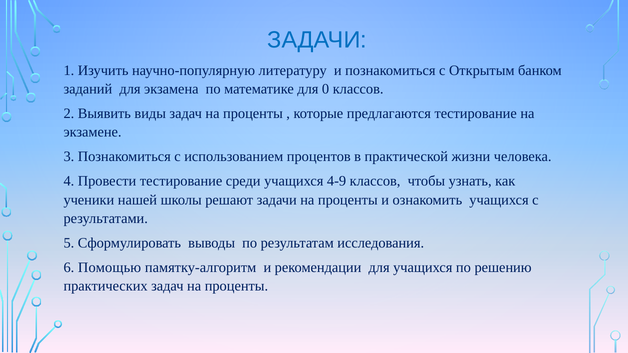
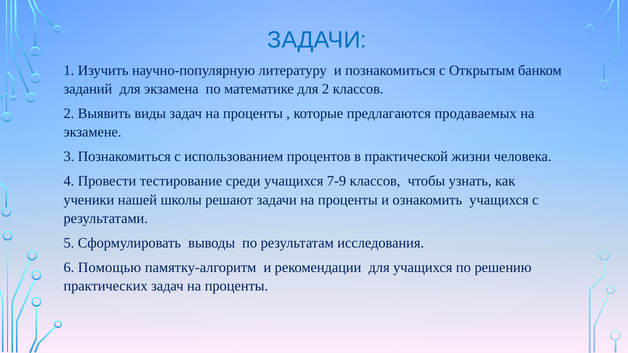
для 0: 0 -> 2 (326, 89)
предлагаются тестирование: тестирование -> продаваемых (476, 114)
4-9: 4-9 -> 7-9 (337, 181)
